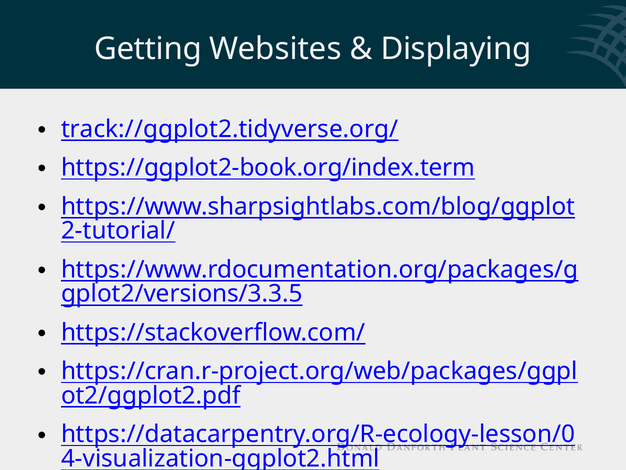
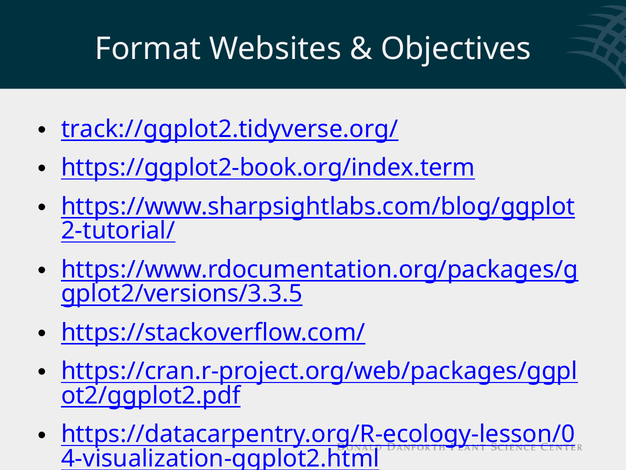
Getting: Getting -> Format (148, 49)
Displaying: Displaying -> Objectives (456, 49)
